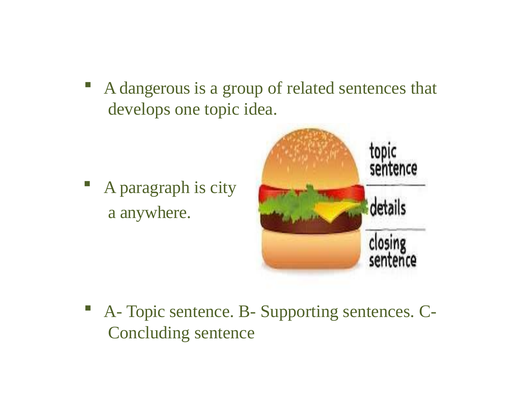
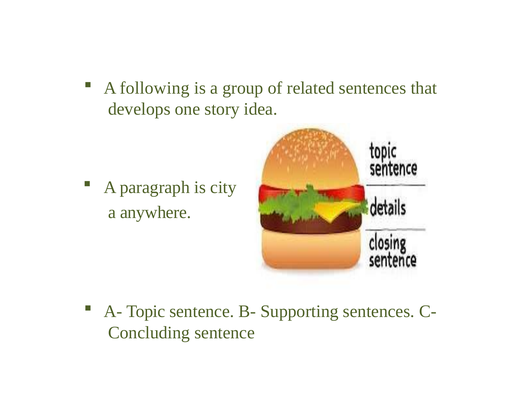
dangerous: dangerous -> following (155, 88)
one topic: topic -> story (222, 109)
